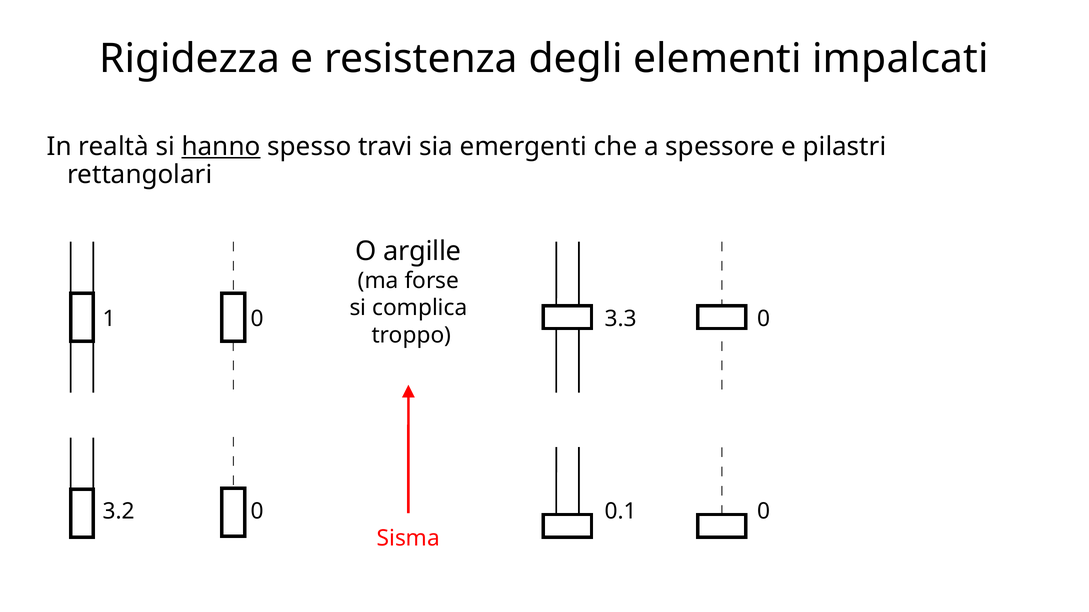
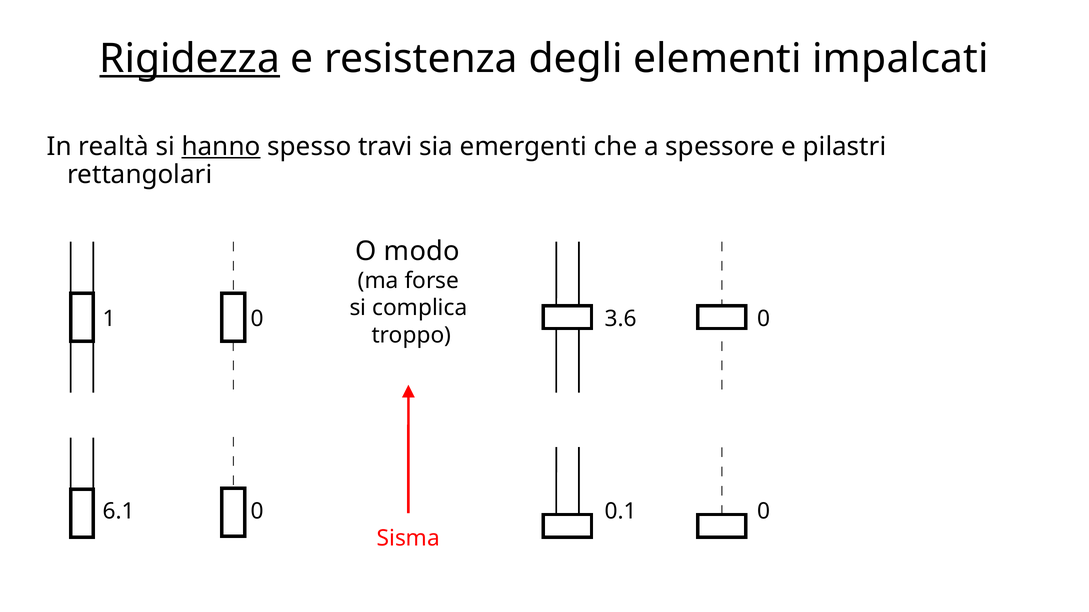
Rigidezza underline: none -> present (190, 59)
argille: argille -> modo (422, 251)
3.3: 3.3 -> 3.6 (621, 319)
3.2: 3.2 -> 6.1 (119, 512)
